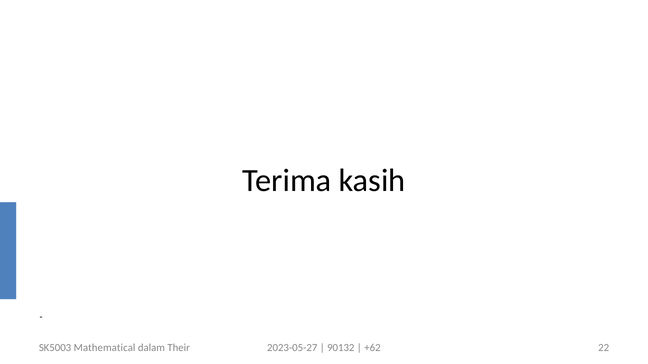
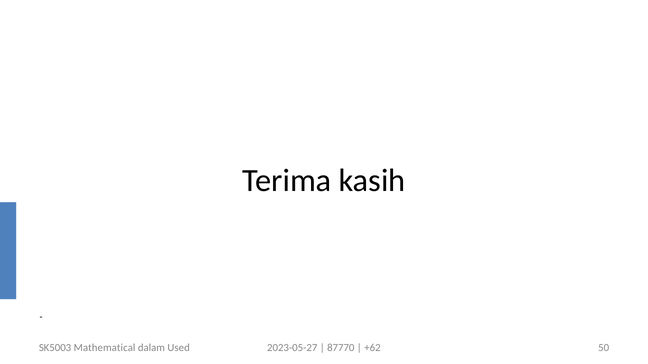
Their: Their -> Used (179, 348)
90132: 90132 -> 87770 (341, 348)
22: 22 -> 50 (604, 348)
